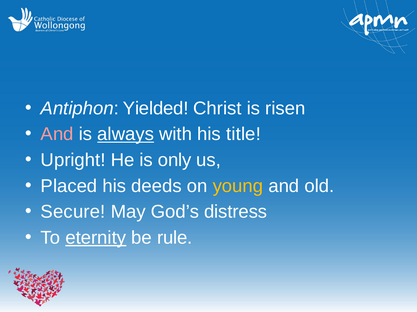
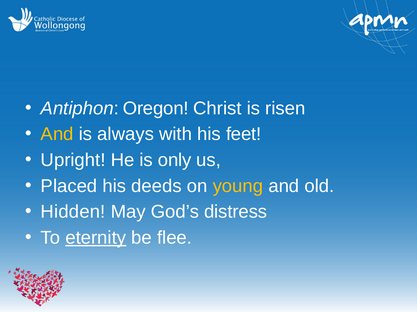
Yielded: Yielded -> Oregon (156, 108)
And colour: pink -> yellow (57, 134)
always underline: present -> none (126, 134)
title: title -> feet (244, 134)
Secure: Secure -> Hidden (73, 212)
rule: rule -> flee (175, 238)
